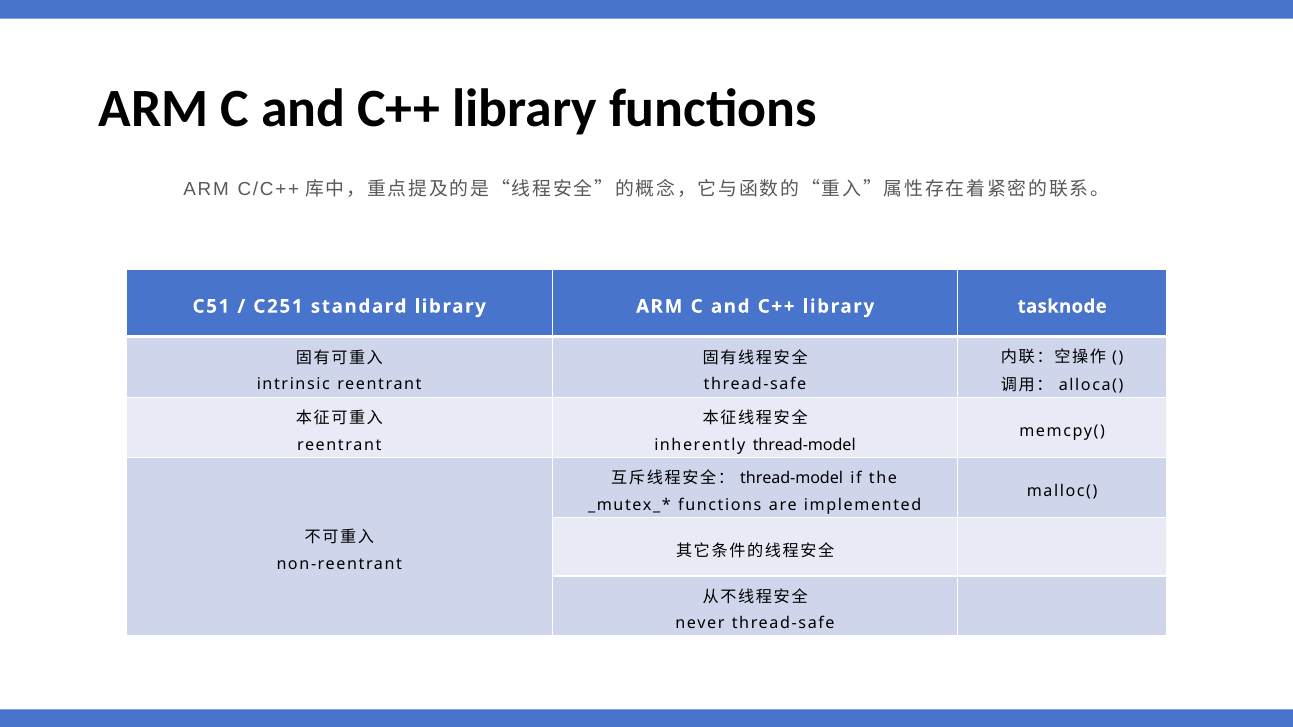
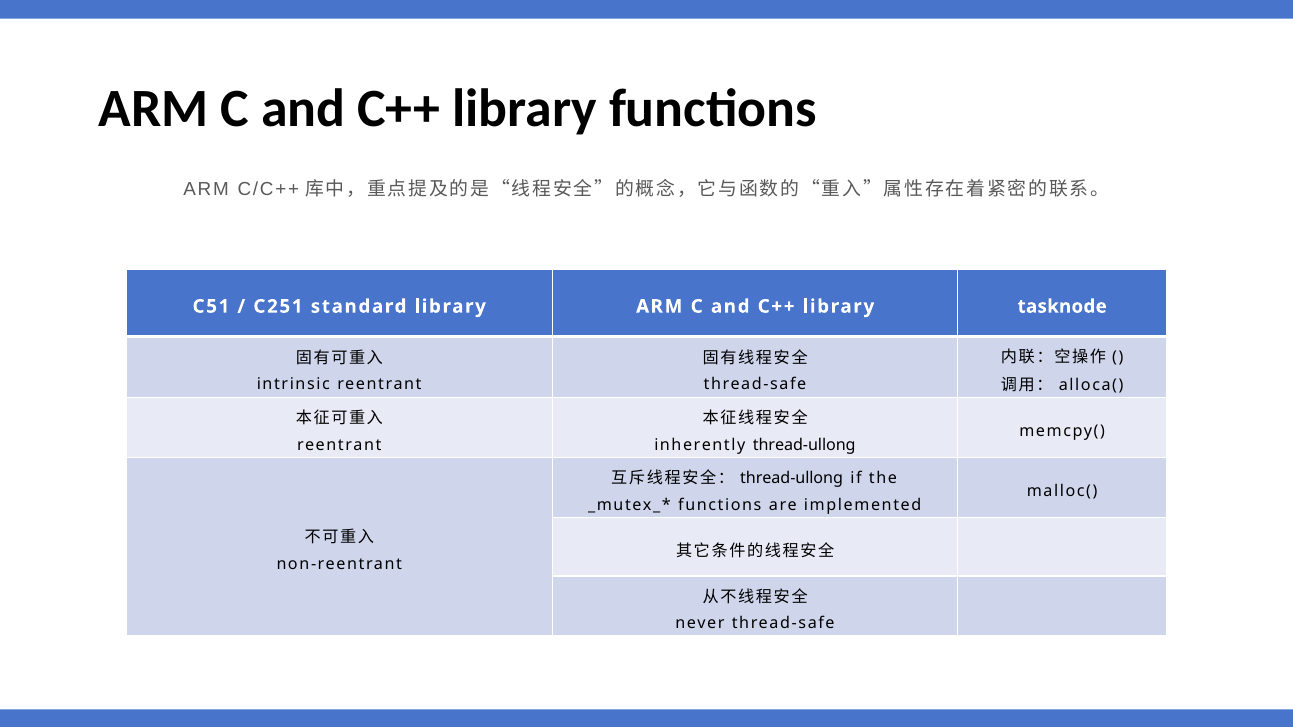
inherently thread-model: thread-model -> thread-ullong (804, 445)
thread-model: thread-model -> thread-ullong (792, 479)
